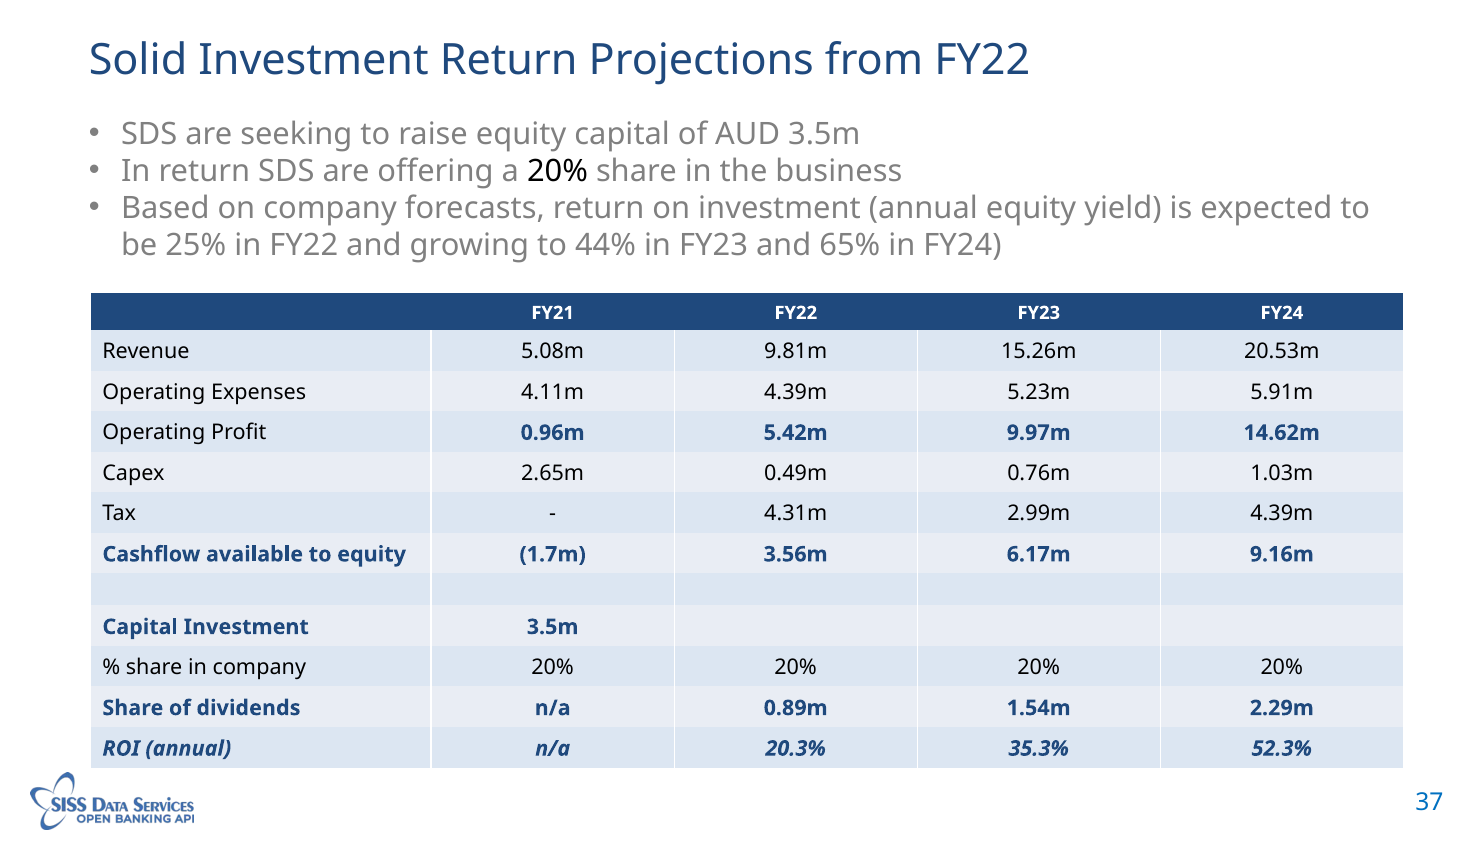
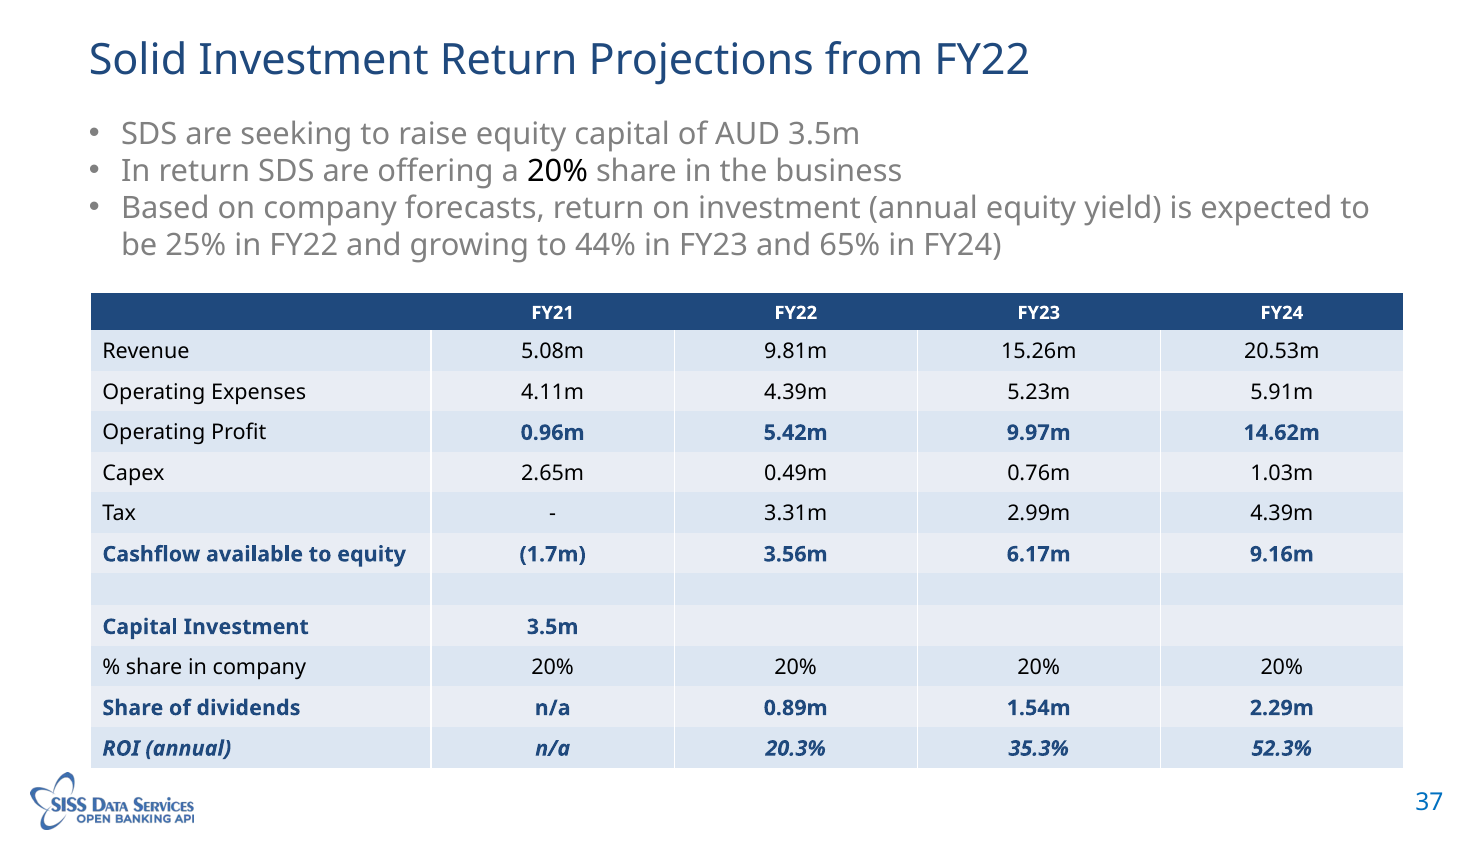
4.31m: 4.31m -> 3.31m (796, 514)
